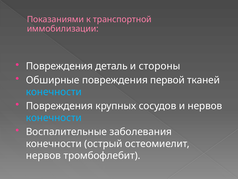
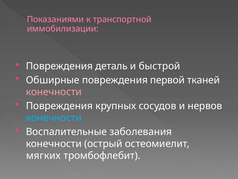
стороны: стороны -> быстрой (160, 66)
конечности colour: light blue -> pink (54, 92)
нервов: нервов -> мягких (43, 155)
